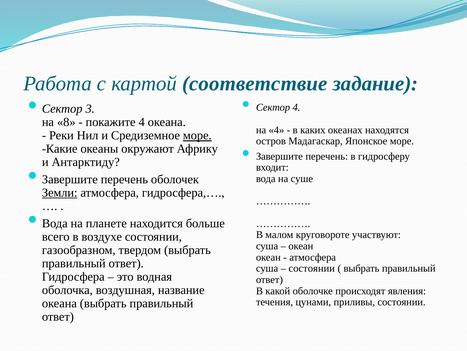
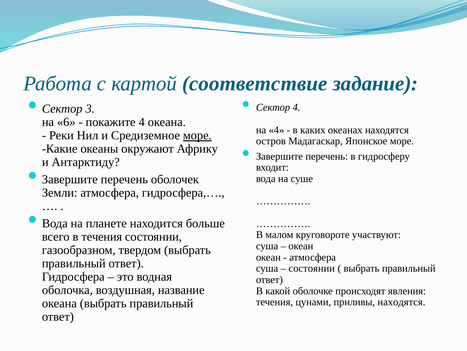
8: 8 -> 6 (66, 122)
Земли underline: present -> none (60, 192)
в воздухе: воздухе -> течения (102, 236)
приливы состоянии: состоянии -> находятся (401, 302)
